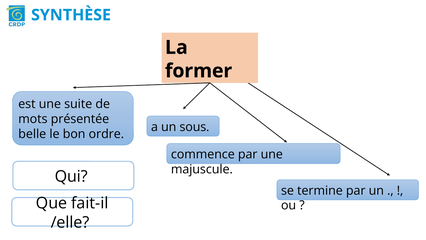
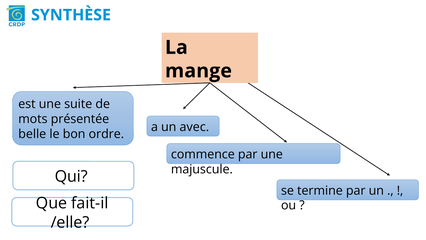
former: former -> mange (198, 71)
sous: sous -> avec (194, 127)
